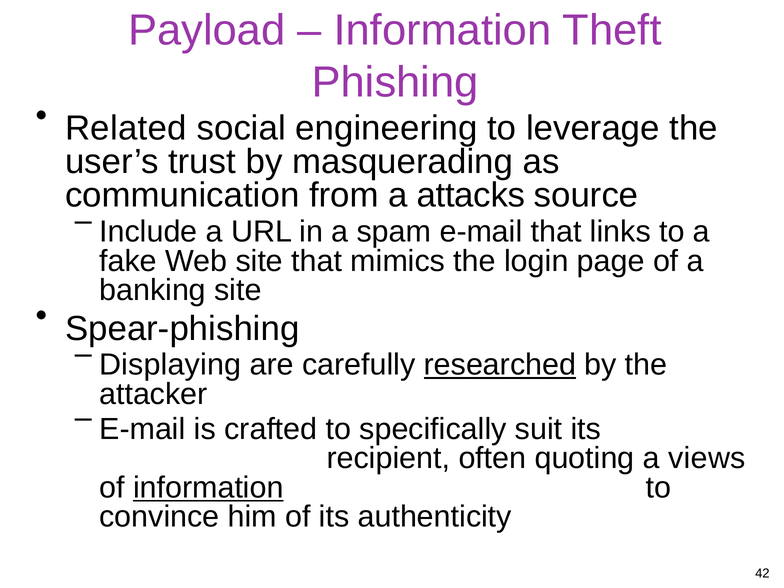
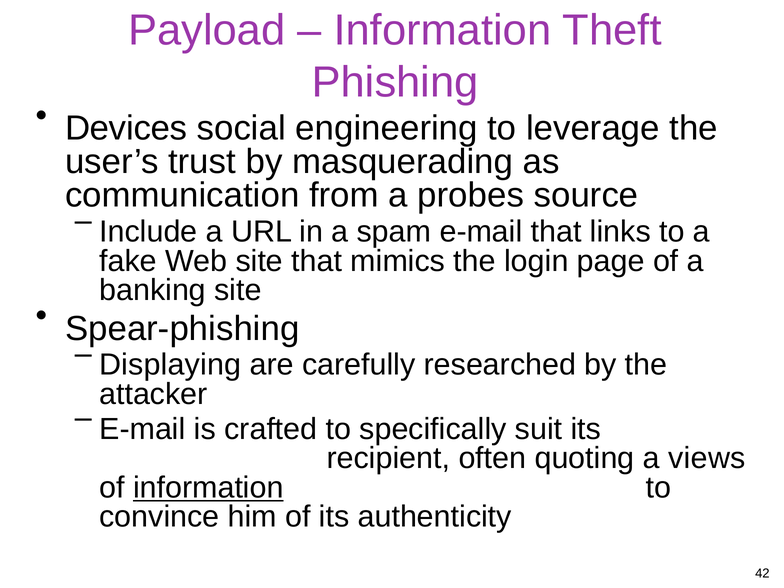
Related: Related -> Devices (126, 128)
attacks: attacks -> probes (471, 195)
researched underline: present -> none (500, 365)
